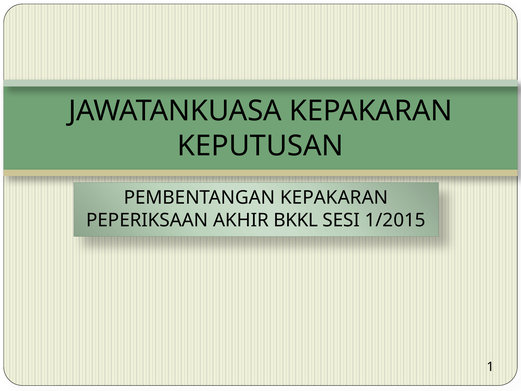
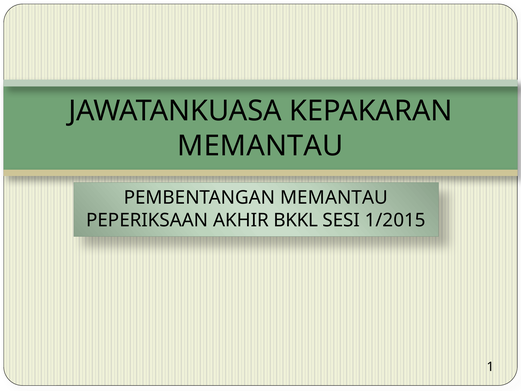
KEPUTUSAN: KEPUTUSAN -> MEMANTAU (260, 146)
PEMBENTANGAN KEPAKARAN: KEPAKARAN -> MEMANTAU (334, 198)
